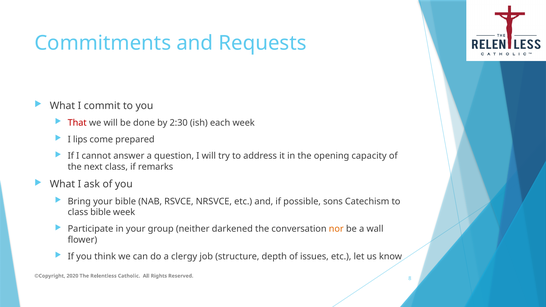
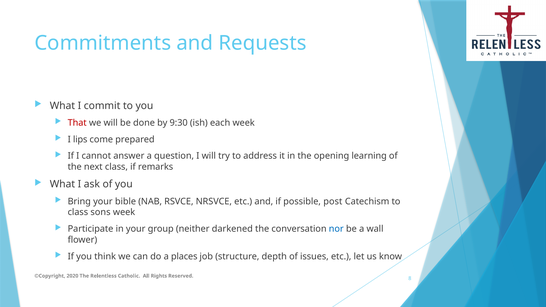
2:30: 2:30 -> 9:30 (179, 123)
capacity: capacity -> learning (369, 156)
sons: sons -> post (333, 202)
class bible: bible -> sons (101, 212)
nor colour: orange -> blue (336, 229)
clergy: clergy -> places (184, 256)
